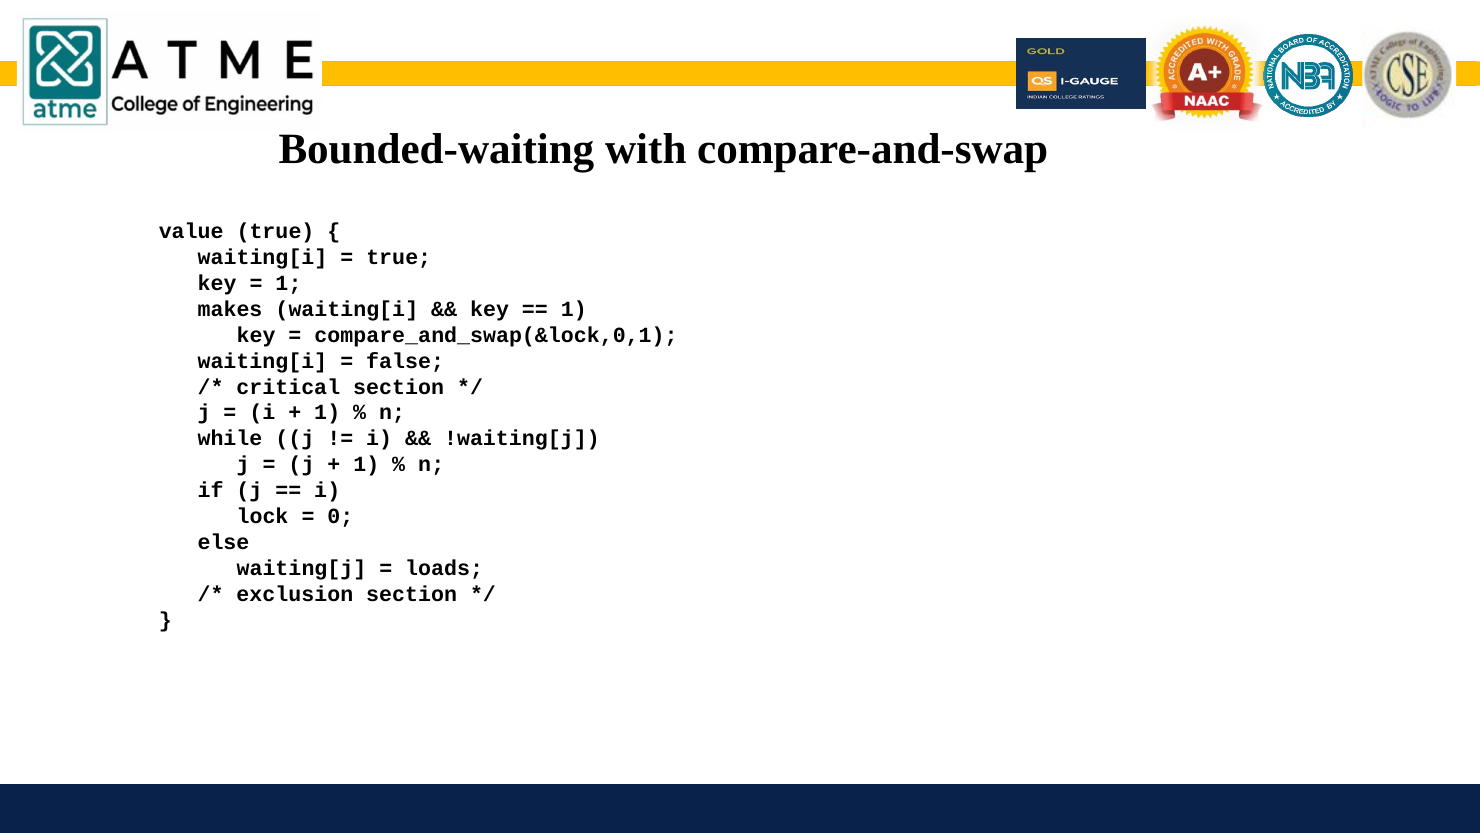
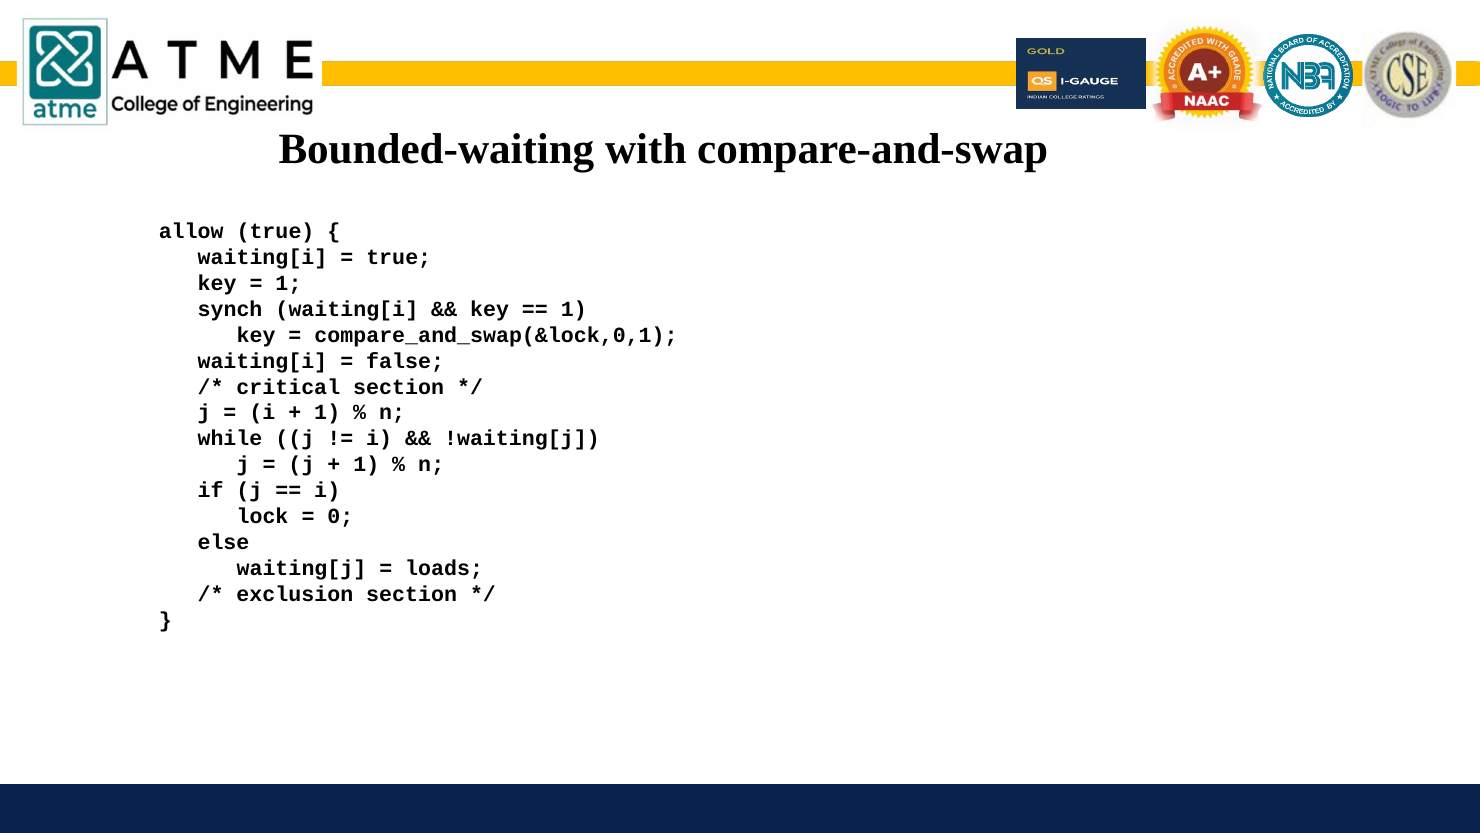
value: value -> allow (191, 231)
makes: makes -> synch (230, 309)
